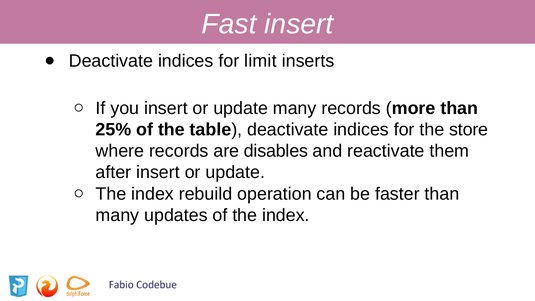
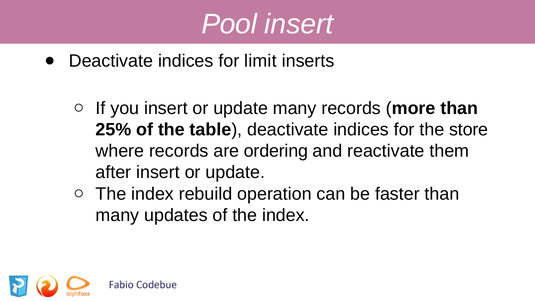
Fast: Fast -> Pool (229, 24)
disables: disables -> ordering (276, 151)
